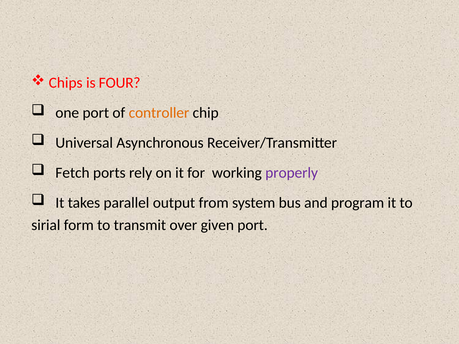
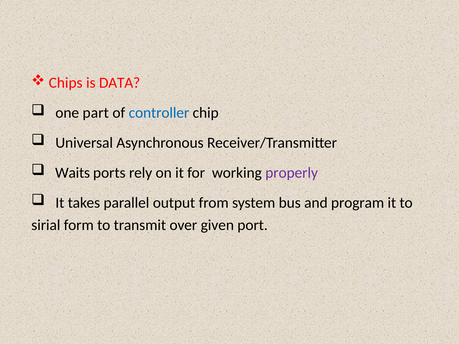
FOUR: FOUR -> DATA (120, 83)
one port: port -> part (96, 113)
controller colour: orange -> blue (159, 113)
Fetch: Fetch -> Waits (73, 173)
